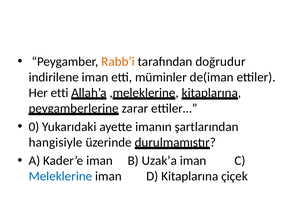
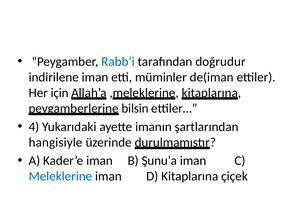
Rabb’i colour: orange -> blue (118, 62)
Her etti: etti -> için (60, 93)
zarar: zarar -> bilsin (135, 109)
0: 0 -> 4 (34, 127)
Uzak’a: Uzak’a -> Şunu’a (159, 161)
